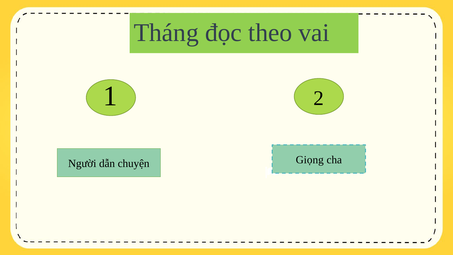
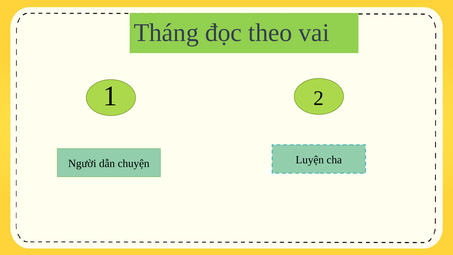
Giọng: Giọng -> Luyện (310, 160)
